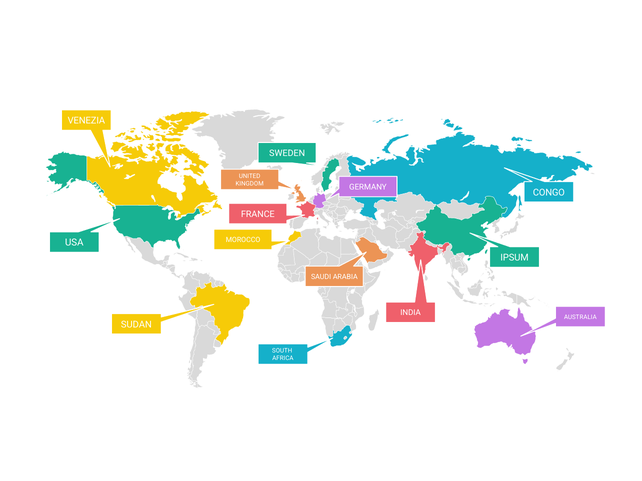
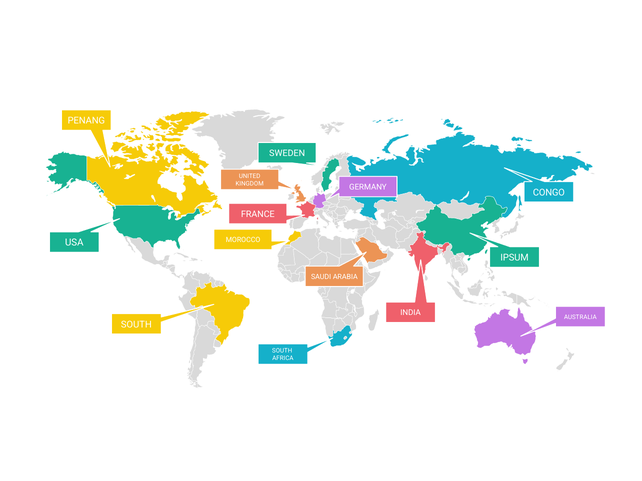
VENEZIA: VENEZIA -> PENANG (86, 121)
SUDAN: SUDAN -> SOUTH (136, 325)
